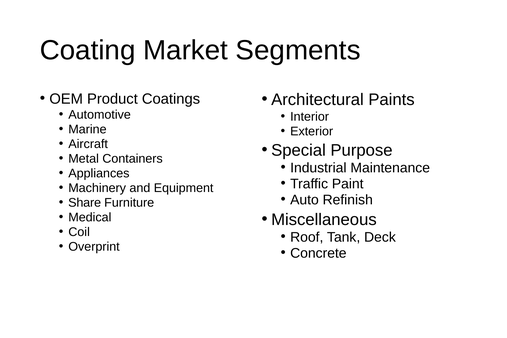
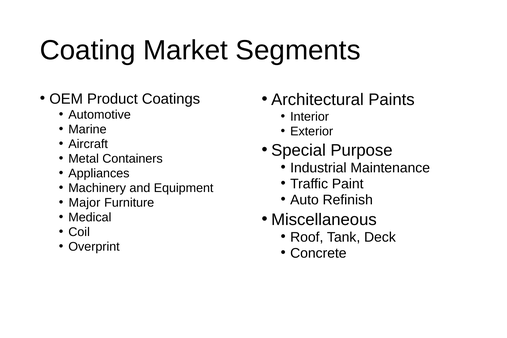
Share: Share -> Major (85, 203)
